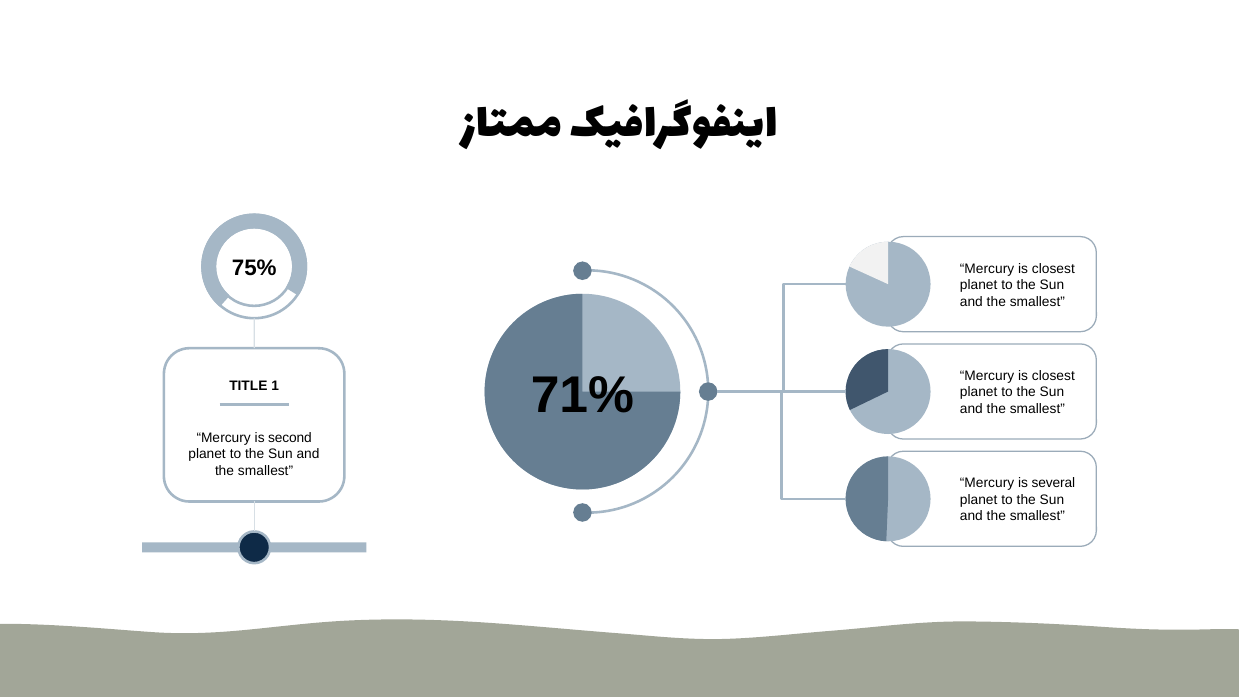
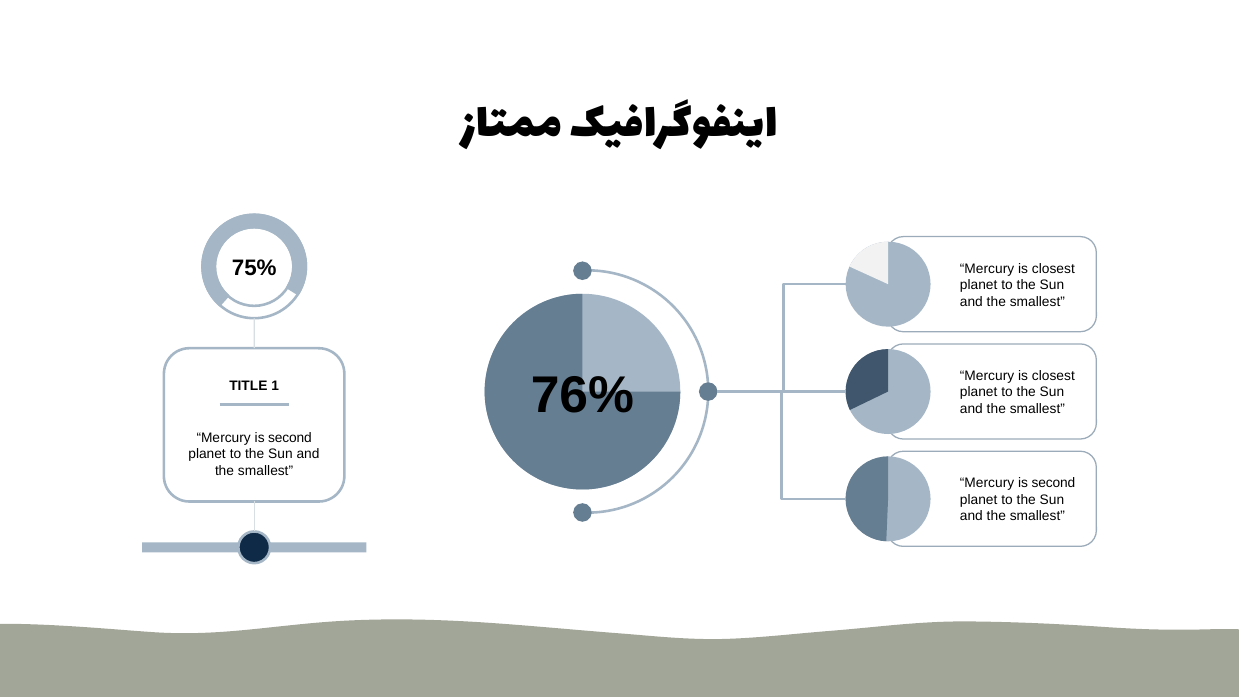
71%: 71% -> 76% (582, 395)
several: several -> second (1053, 483)
